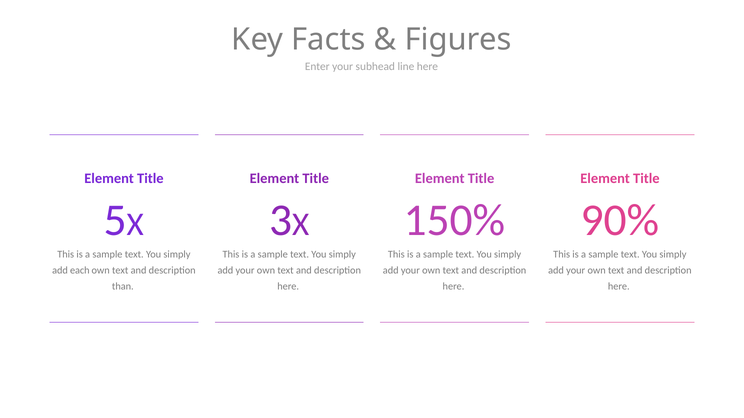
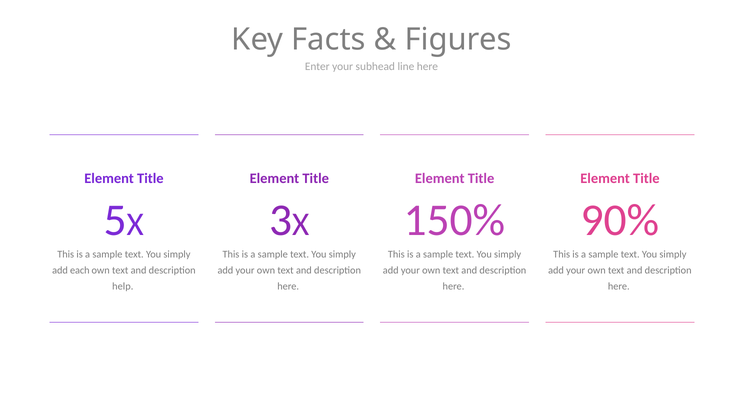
than: than -> help (123, 287)
